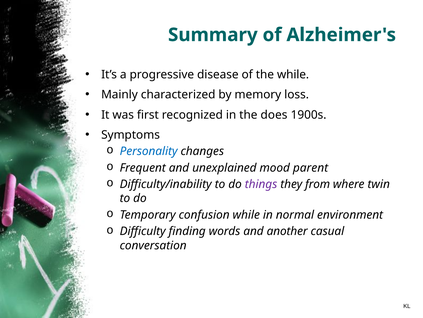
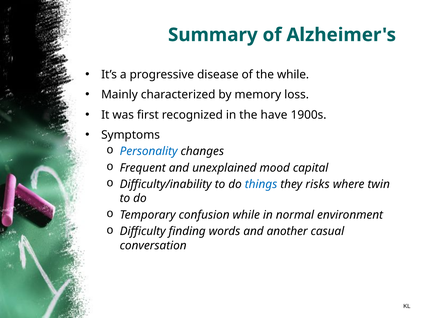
does: does -> have (274, 115)
parent: parent -> capital (311, 167)
things colour: purple -> blue (261, 184)
from: from -> risks (318, 184)
